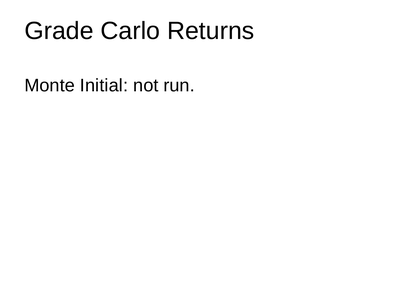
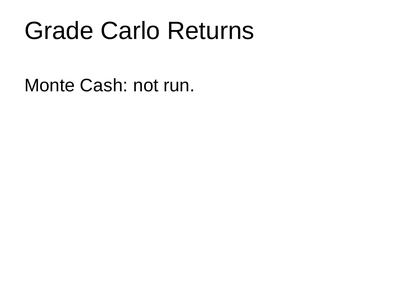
Initial: Initial -> Cash (104, 86)
